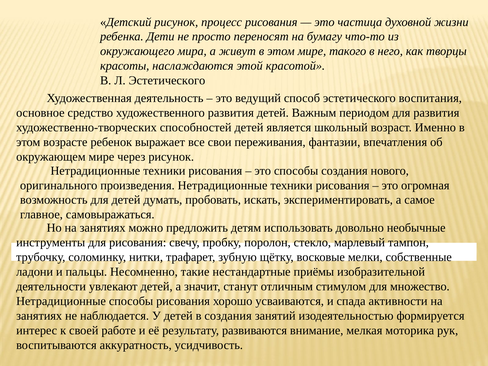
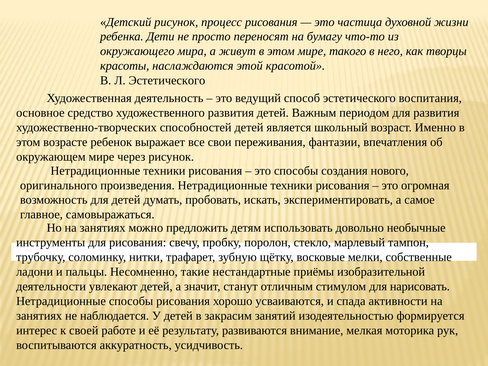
множество: множество -> нарисовать (420, 286)
в создания: создания -> закрасим (228, 316)
